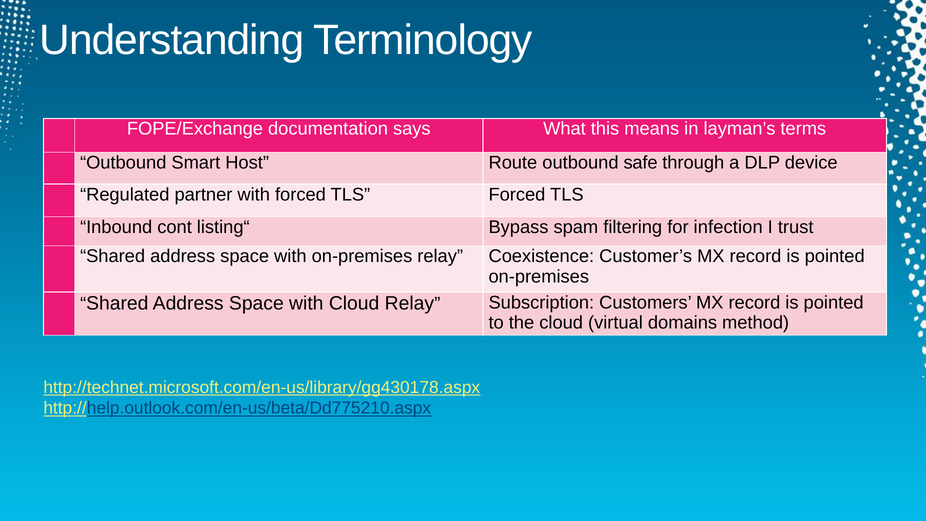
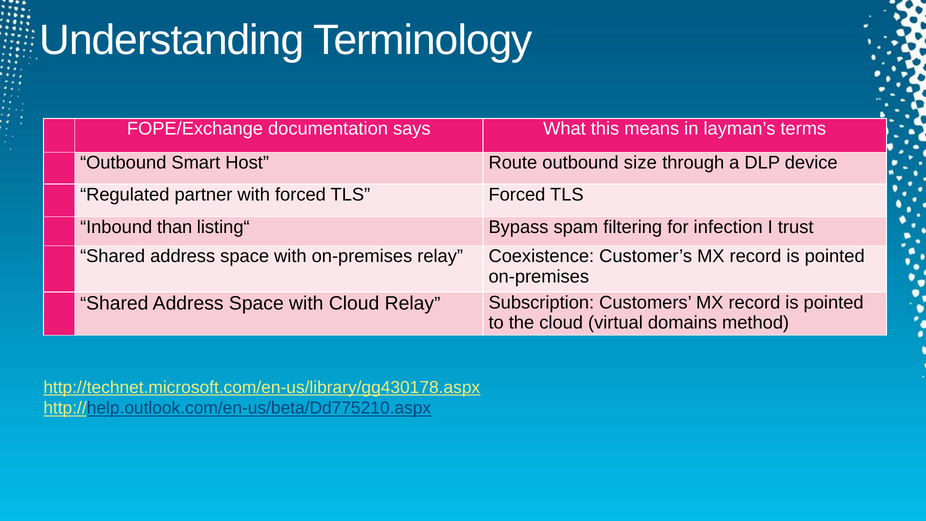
safe: safe -> size (640, 163)
cont: cont -> than (175, 227)
